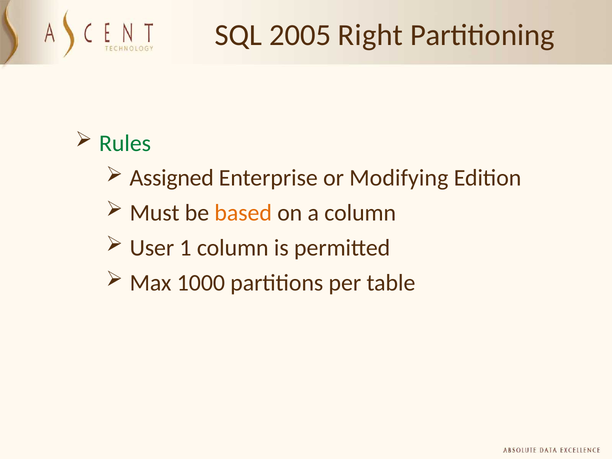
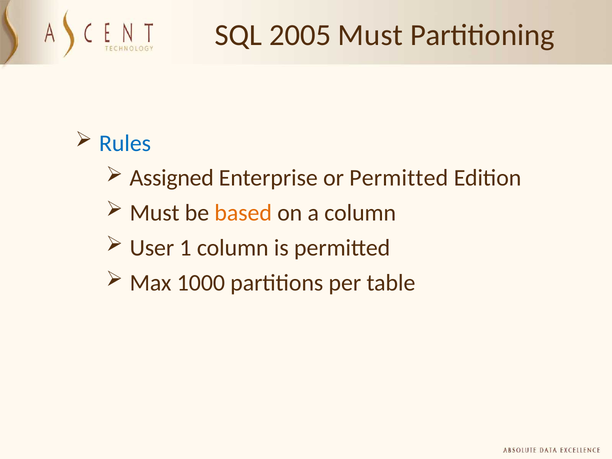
2005 Right: Right -> Must (371, 35)
Rules colour: green -> blue (125, 143)
or Modifying: Modifying -> Permitted (399, 178)
